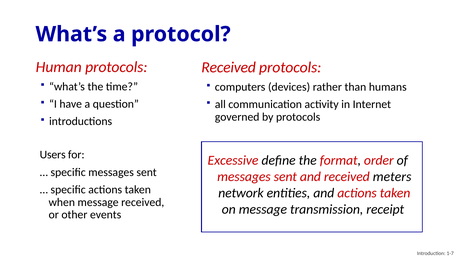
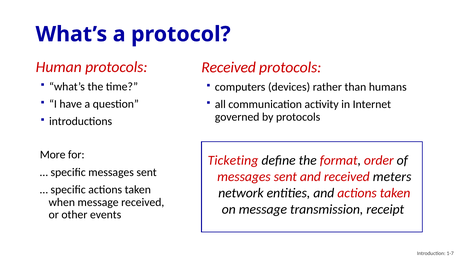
Users: Users -> More (53, 155)
Excessive: Excessive -> Ticketing (233, 160)
